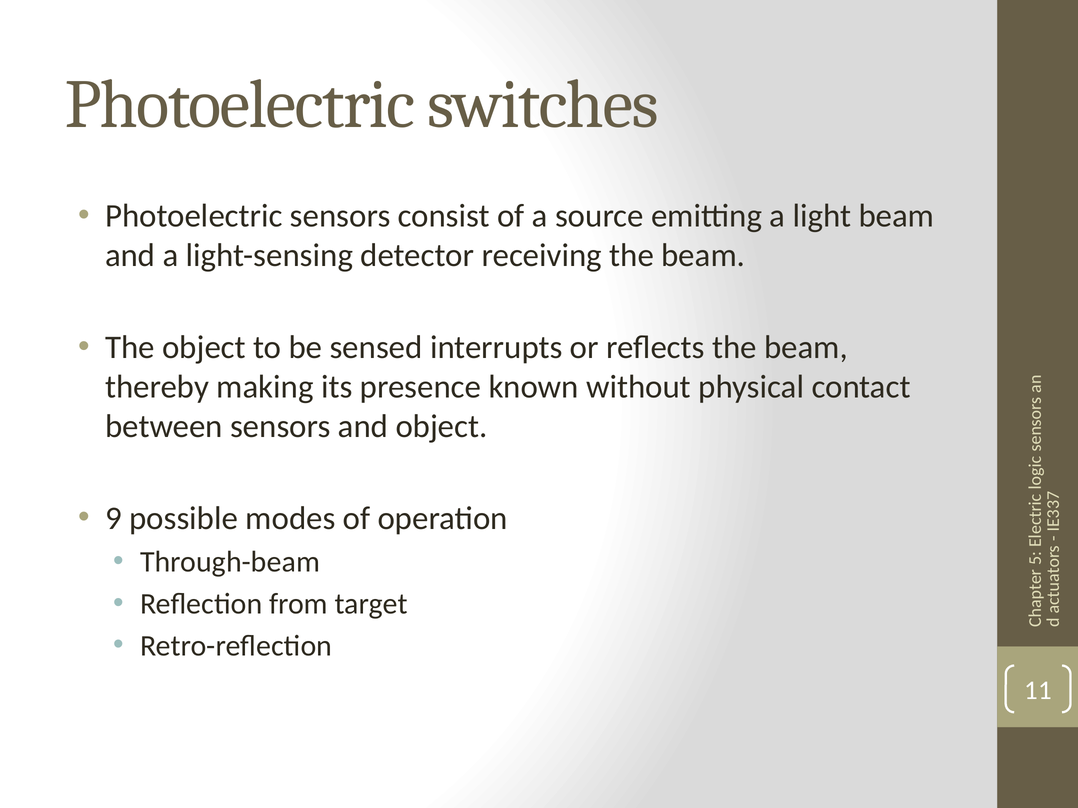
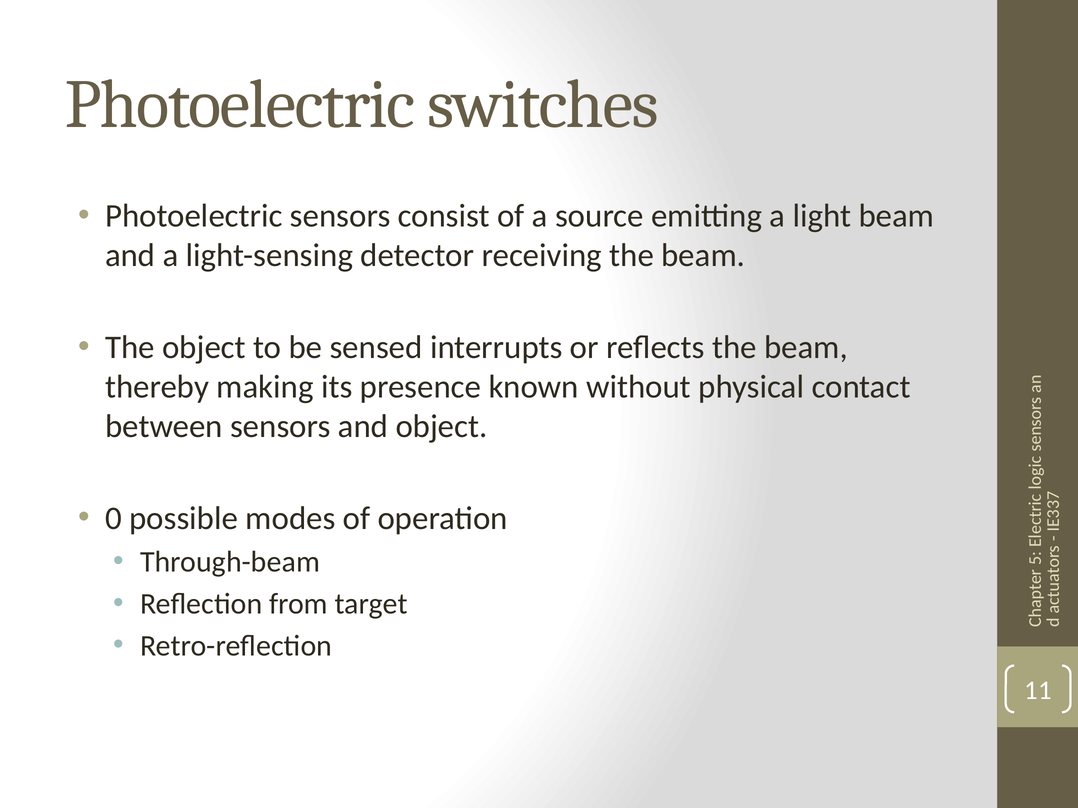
9: 9 -> 0 (113, 519)
